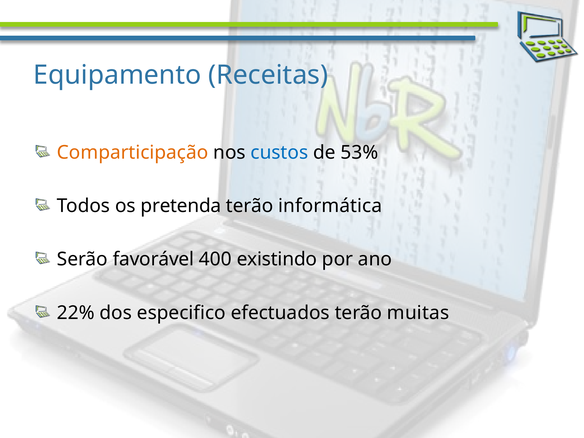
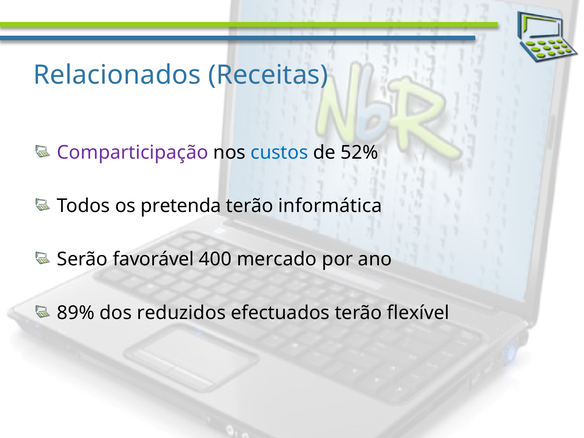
Equipamento: Equipamento -> Relacionados (117, 75)
Comparticipação colour: orange -> purple (133, 153)
53%: 53% -> 52% (359, 153)
existindo: existindo -> mercado (277, 259)
22%: 22% -> 89% (76, 313)
especifico: especifico -> reduzidos (181, 313)
muitas: muitas -> flexível (418, 313)
